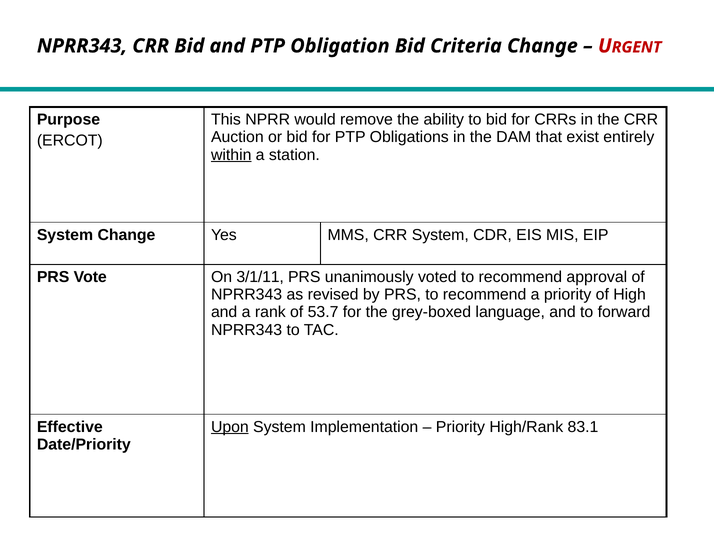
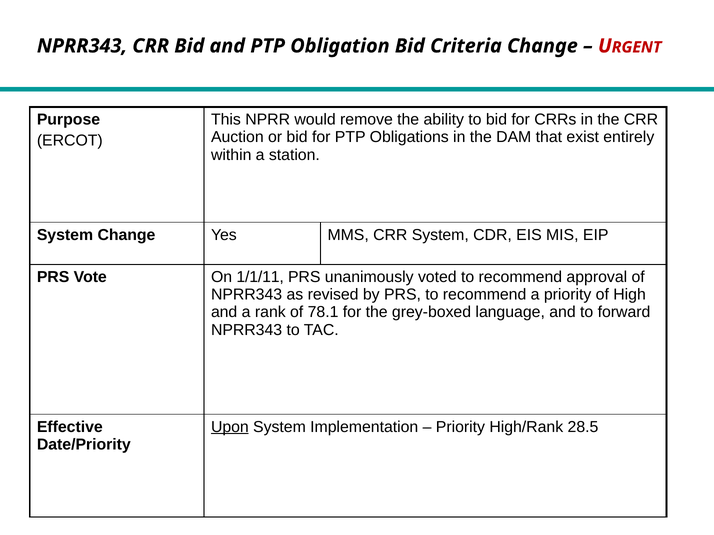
within underline: present -> none (231, 155)
3/1/11: 3/1/11 -> 1/1/11 (260, 277)
53.7: 53.7 -> 78.1 (323, 313)
83.1: 83.1 -> 28.5 (583, 427)
